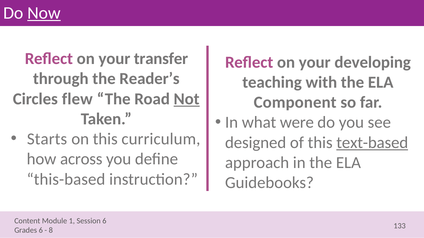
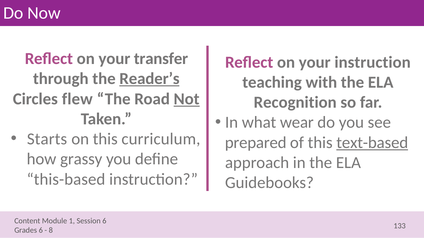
Now underline: present -> none (44, 13)
your developing: developing -> instruction (373, 62)
Reader’s underline: none -> present (149, 79)
Component: Component -> Recognition (295, 103)
were: were -> wear (297, 123)
designed: designed -> prepared (256, 143)
across: across -> grassy (81, 159)
